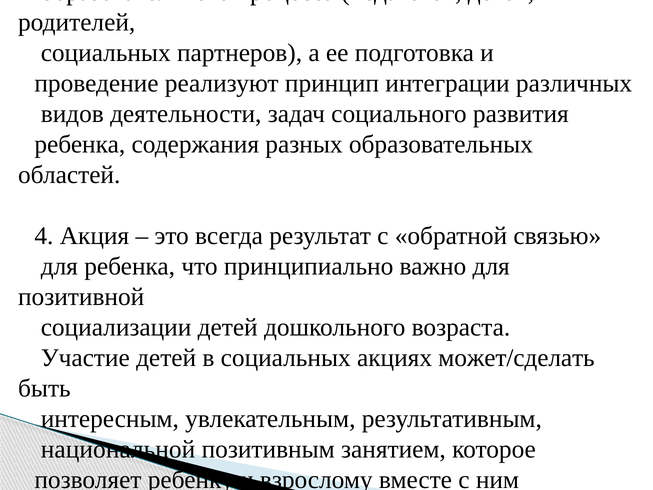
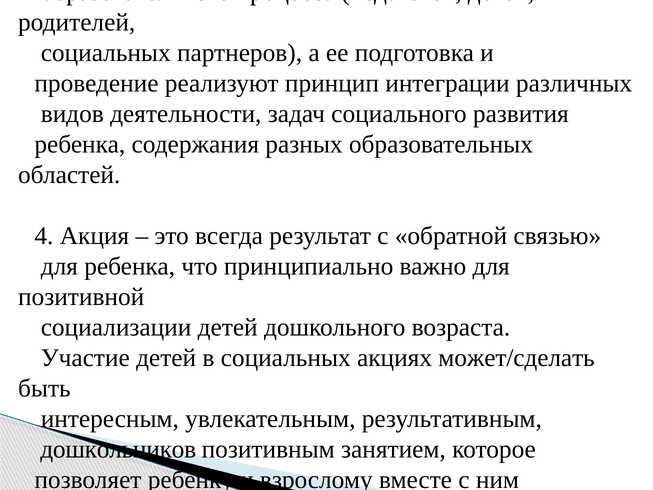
национальной: национальной -> дошкольников (118, 449)
